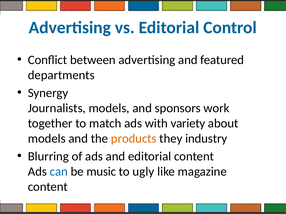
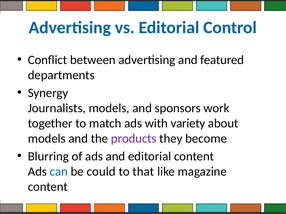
products colour: orange -> purple (134, 139)
industry: industry -> become (206, 139)
music: music -> could (101, 172)
ugly: ugly -> that (143, 172)
